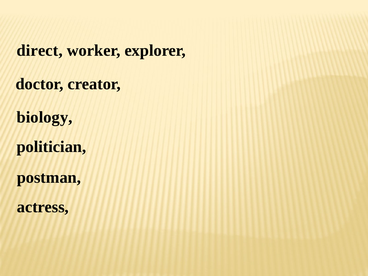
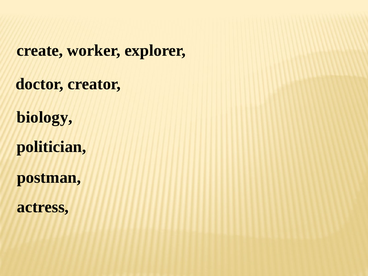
direct: direct -> create (40, 50)
